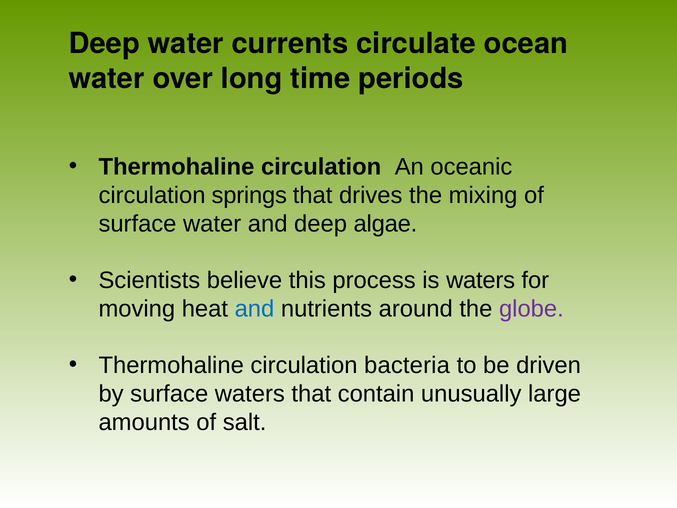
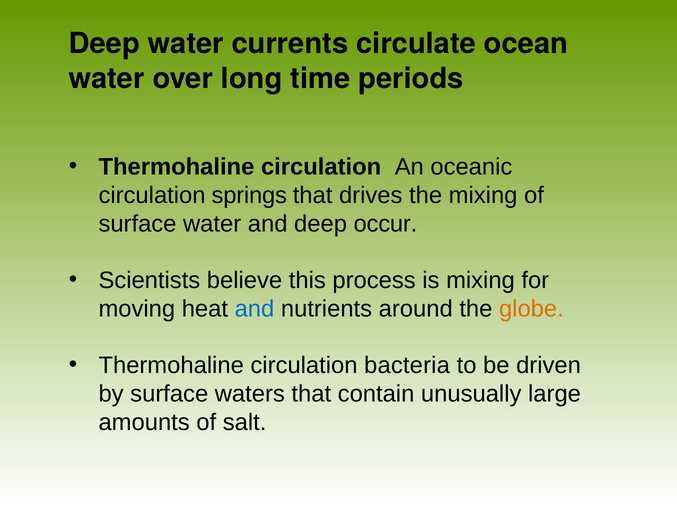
algae: algae -> occur (385, 224)
is waters: waters -> mixing (480, 280)
globe colour: purple -> orange (531, 309)
